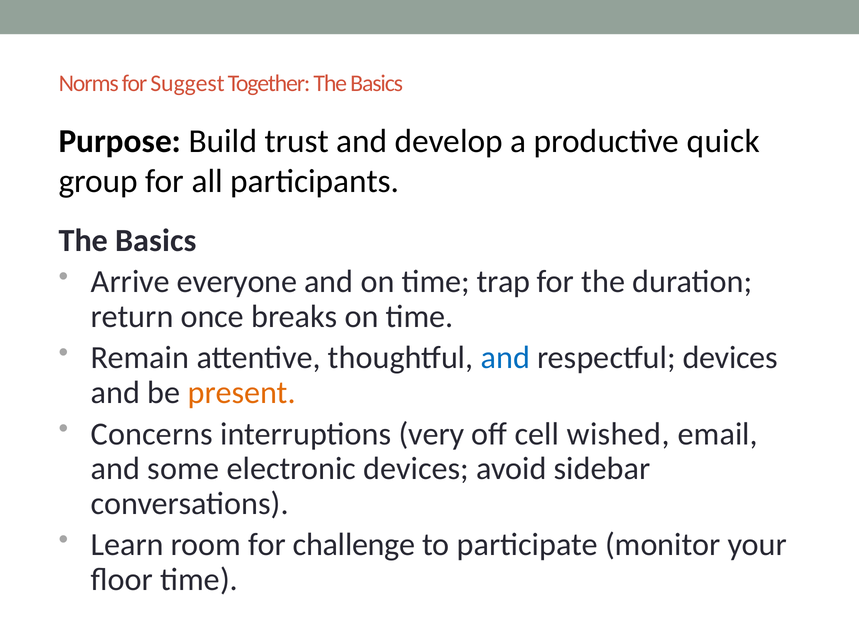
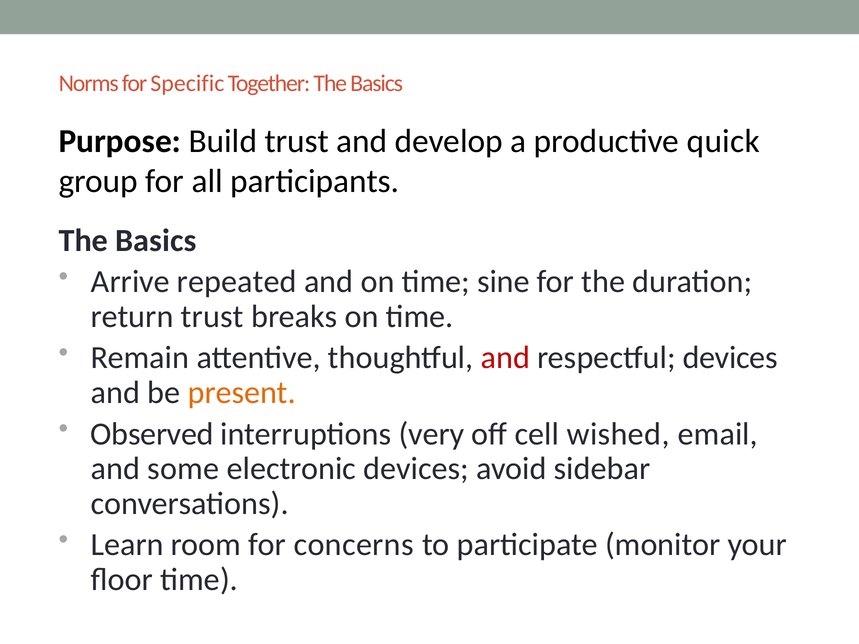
Suggest: Suggest -> Specific (187, 83)
everyone: everyone -> repeated (237, 282)
trap: trap -> sine (504, 282)
return once: once -> trust (212, 317)
and colour: blue -> red (505, 358)
Concerns: Concerns -> Observed (152, 434)
challenge: challenge -> concerns (354, 545)
